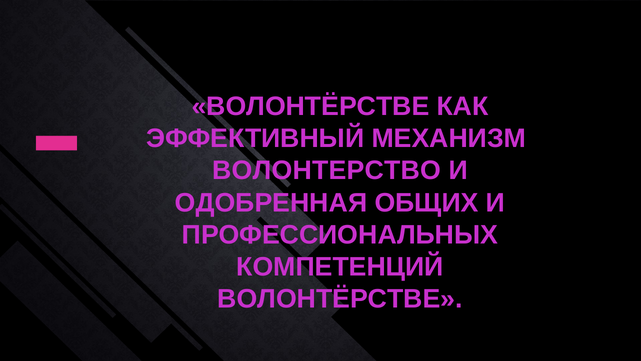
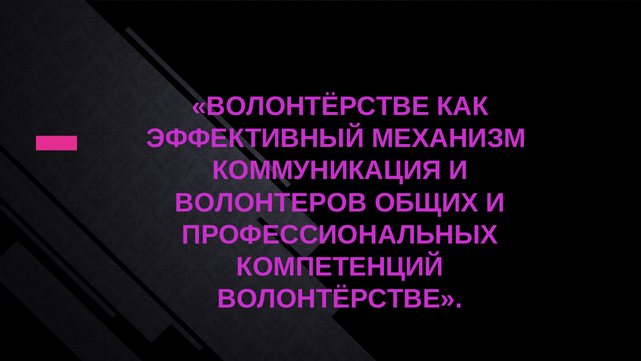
ВОЛОНТЕРСТВО: ВОЛОНТЕРСТВО -> КОММУНИКАЦИЯ (327, 170)
ОДОБРЕННАЯ: ОДОБРЕННАЯ -> ВОЛОНТЕРОВ (271, 202)
